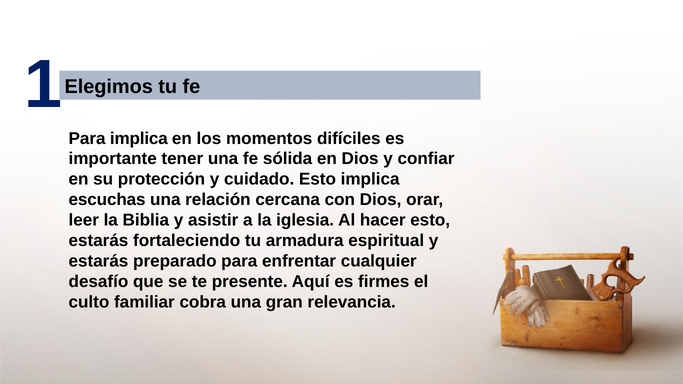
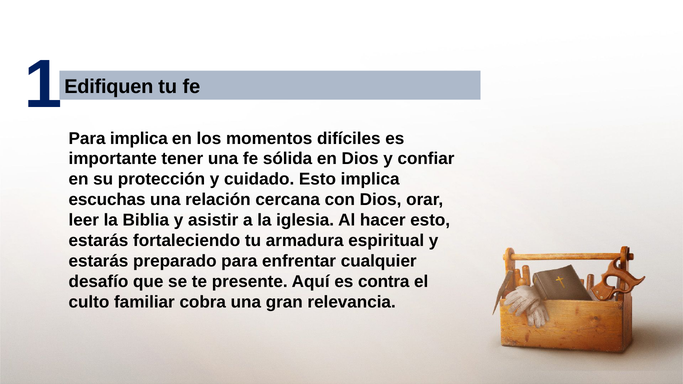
Elegimos: Elegimos -> Edifiquen (109, 87)
firmes: firmes -> contra (384, 282)
